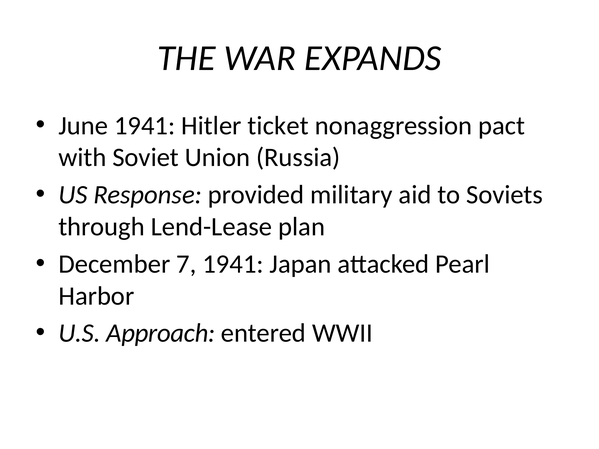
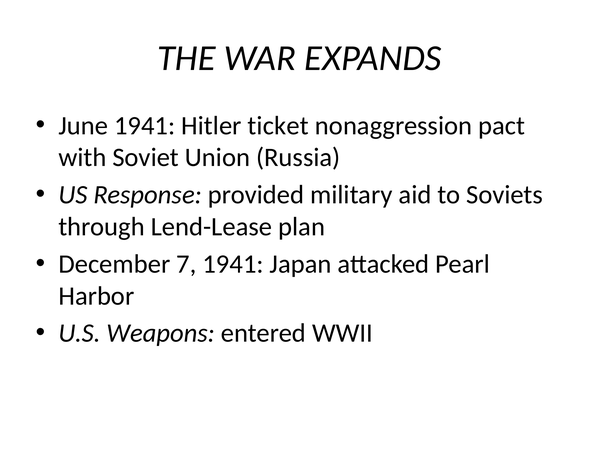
Approach: Approach -> Weapons (161, 333)
